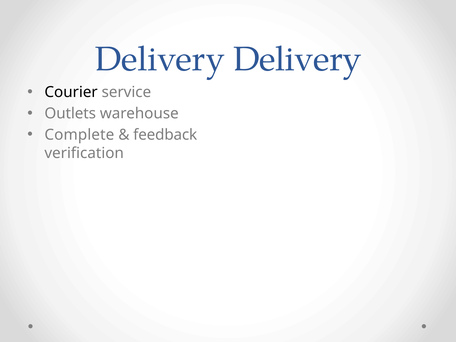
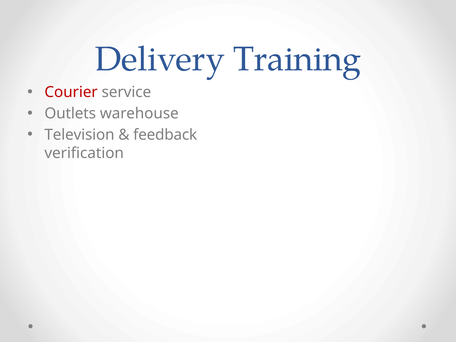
Delivery Delivery: Delivery -> Training (297, 59)
Courier colour: black -> red (71, 92)
Complete: Complete -> Television (80, 135)
